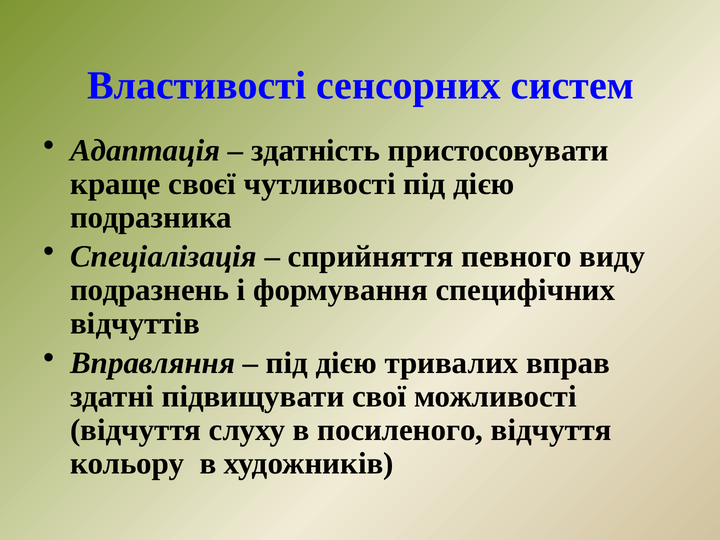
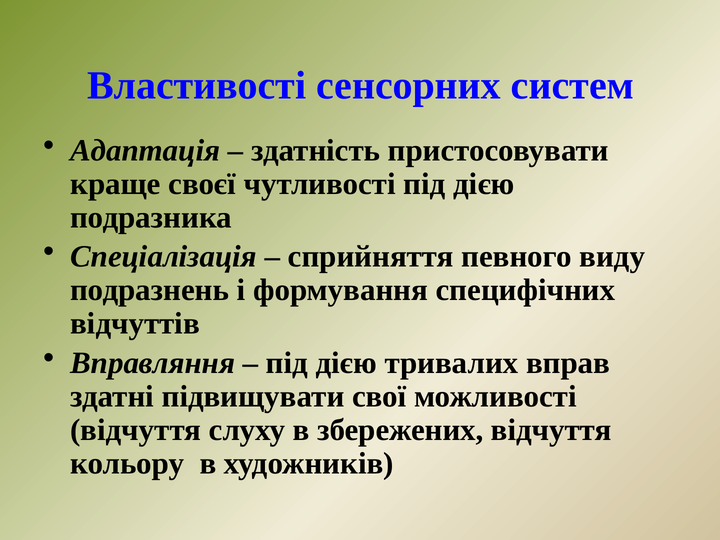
посиленого: посиленого -> збережених (400, 430)
